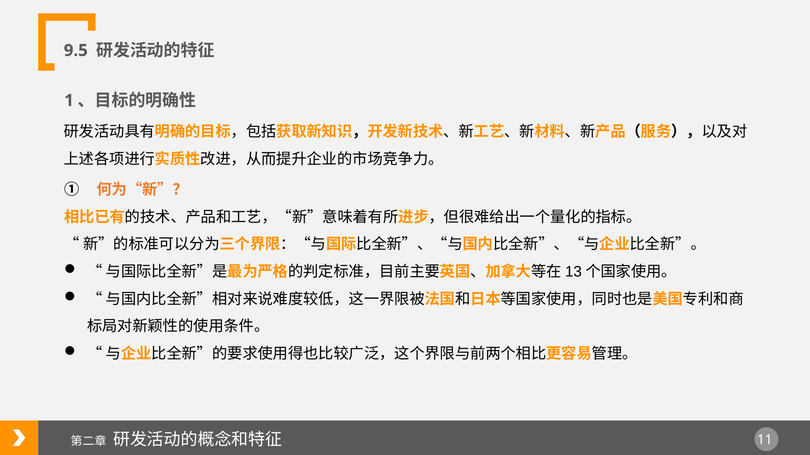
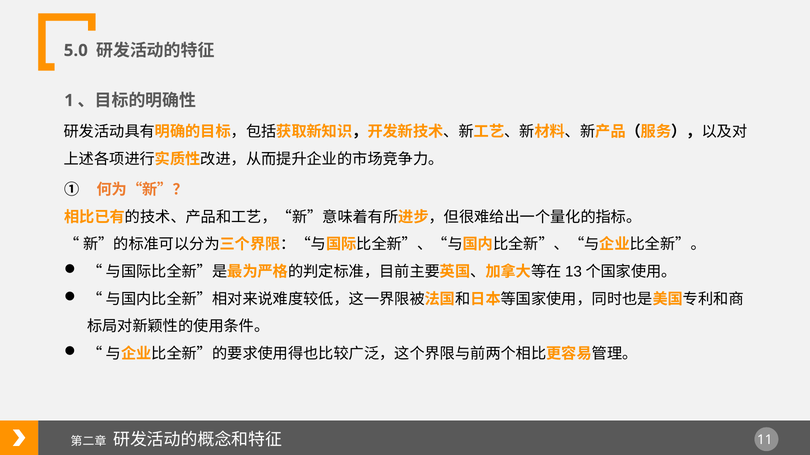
9.5: 9.5 -> 5.0 (76, 51)
